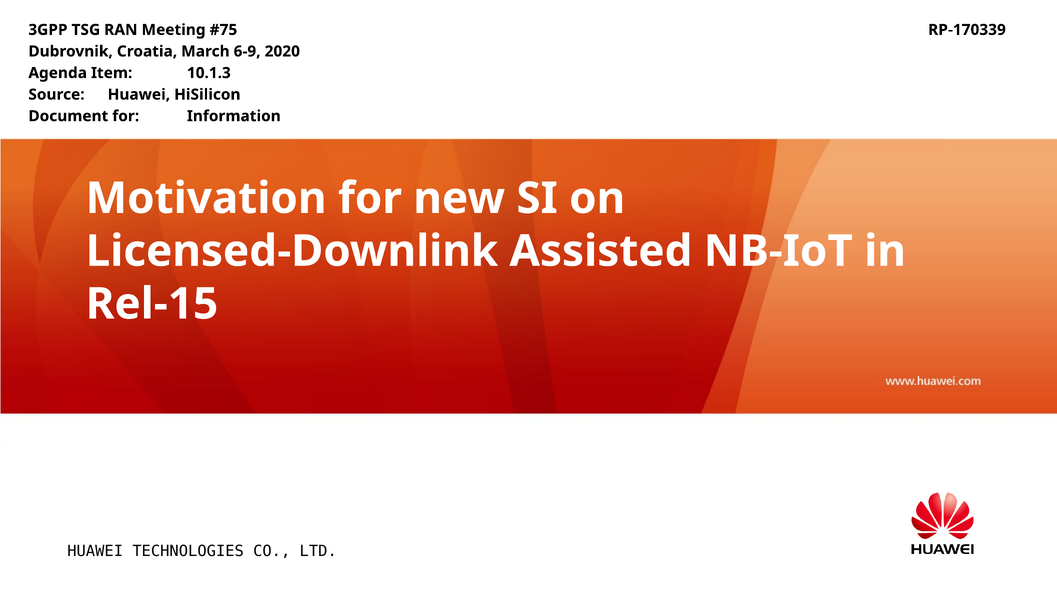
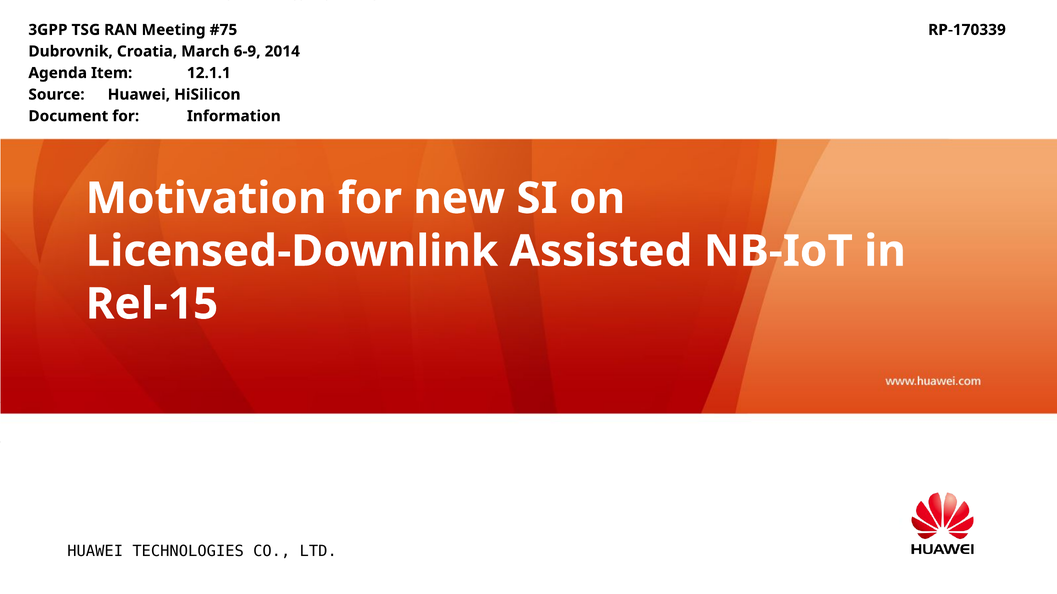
2020: 2020 -> 2014 (282, 51)
10.1.3: 10.1.3 -> 12.1.1 (209, 73)
